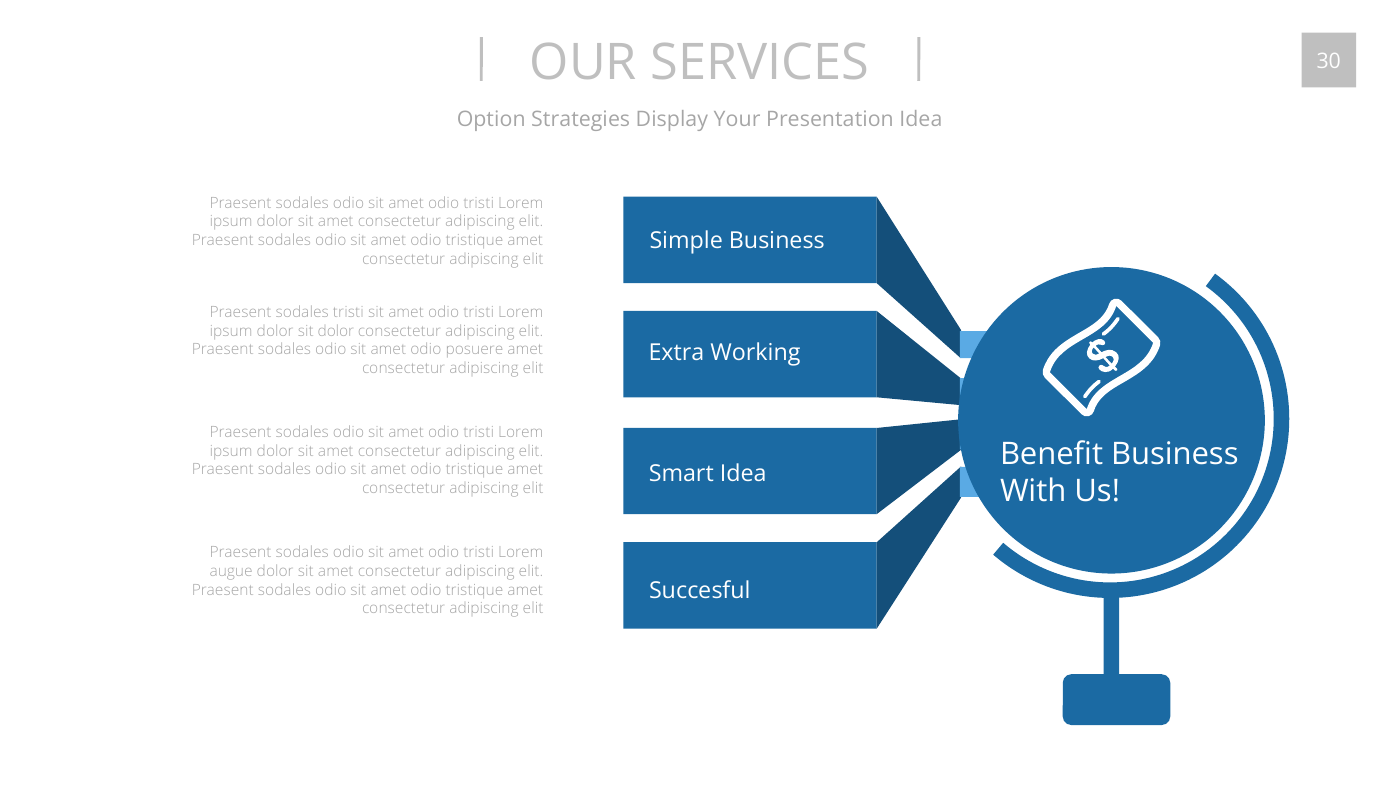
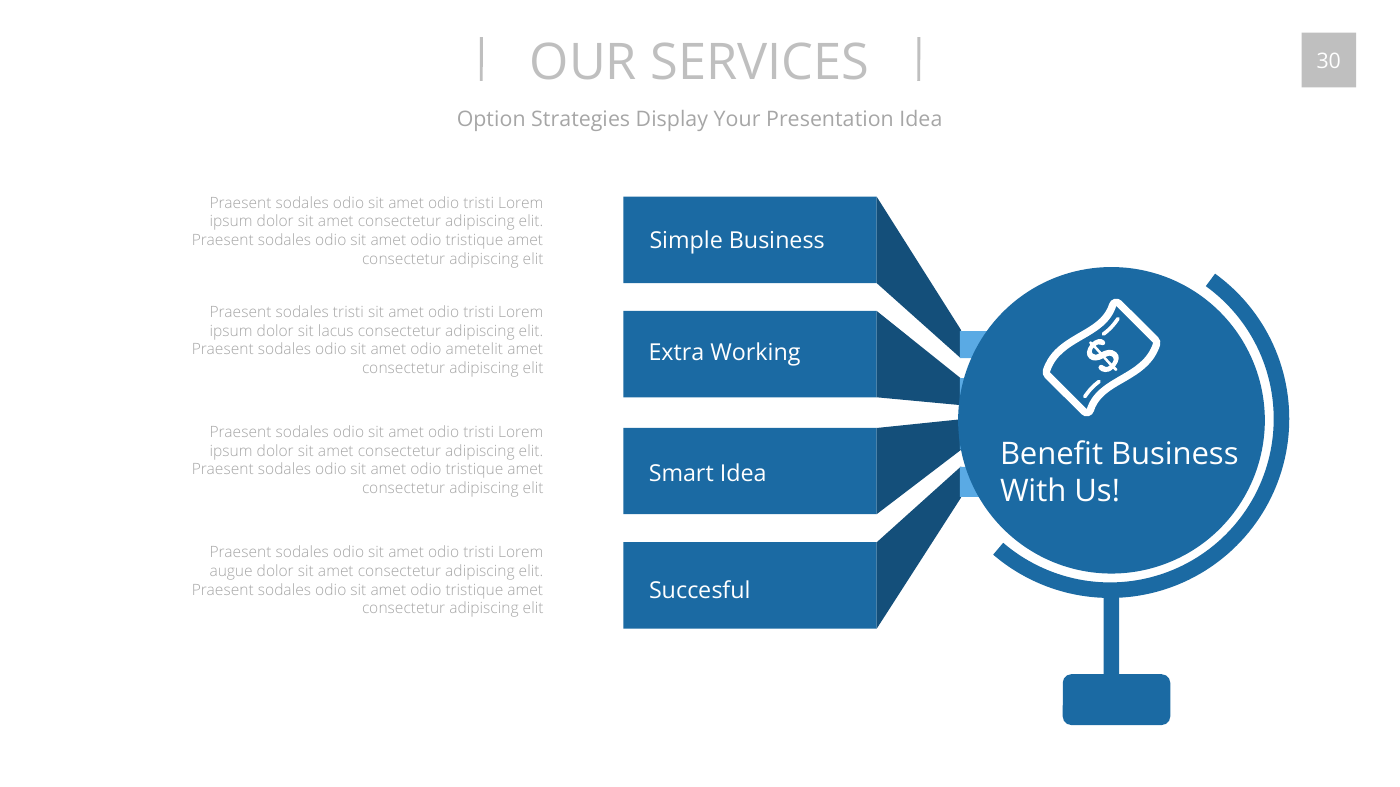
sit dolor: dolor -> lacus (336, 331)
posuere: posuere -> ametelit (474, 350)
